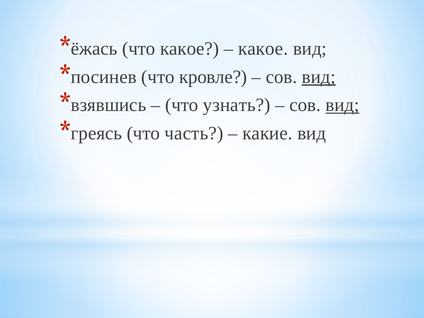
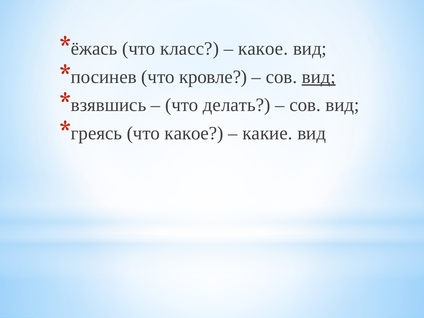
что какое: какое -> класс (190, 49)
узнать: узнать -> делать (237, 105)
вид underline: present -> none (342, 105)
что часть: часть -> какое (194, 133)
